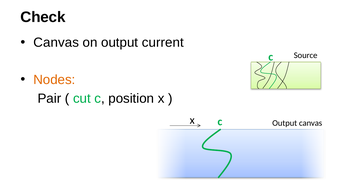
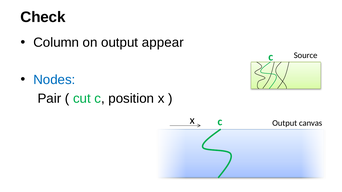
Canvas: Canvas -> Column (56, 43)
current: current -> appear (163, 43)
Nodes colour: orange -> blue (54, 80)
